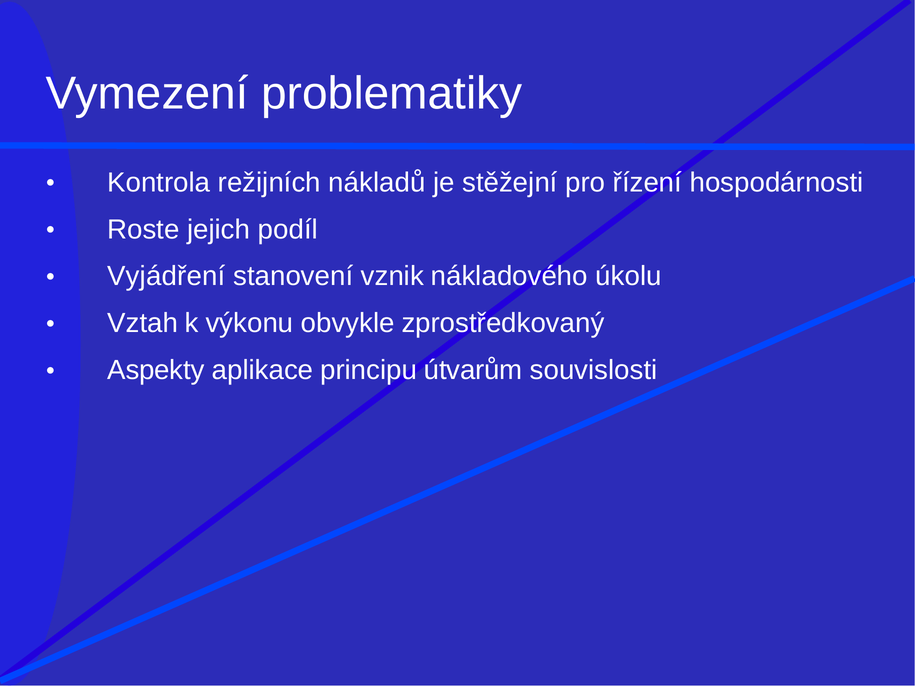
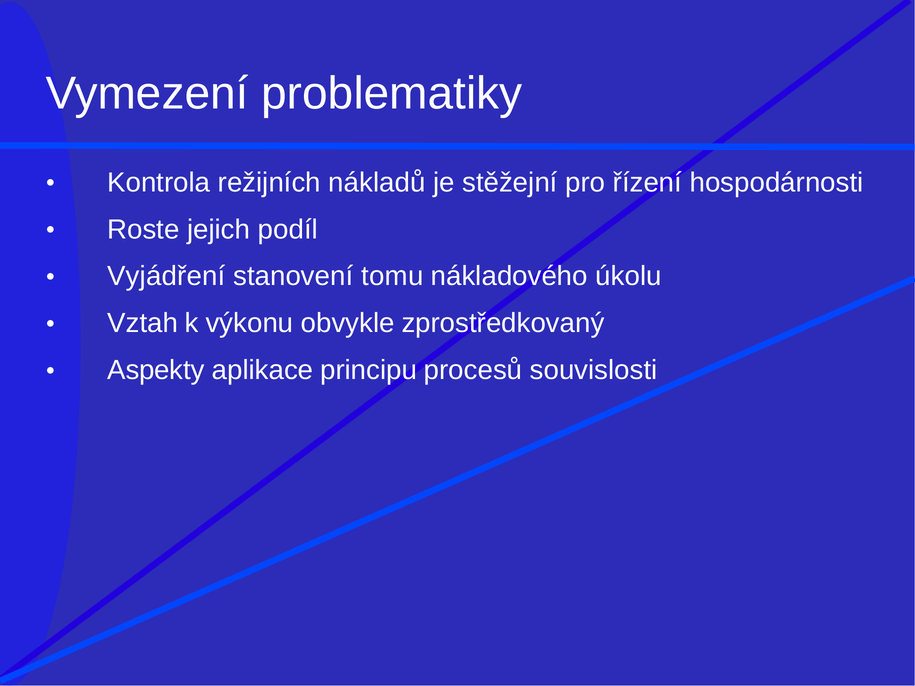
vznik: vznik -> tomu (392, 276)
útvarům: útvarům -> procesů (473, 370)
